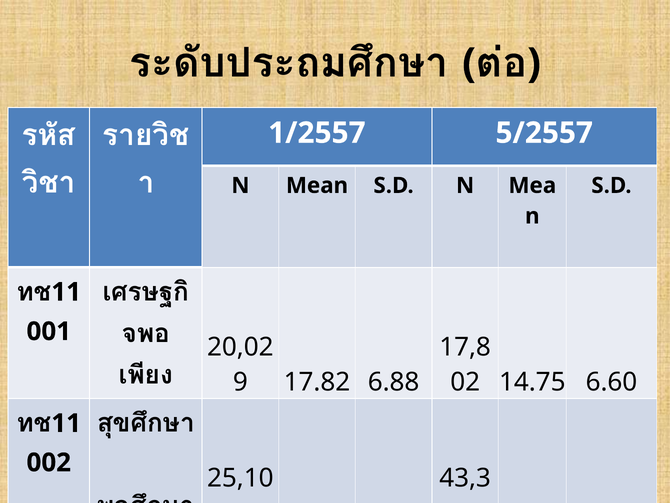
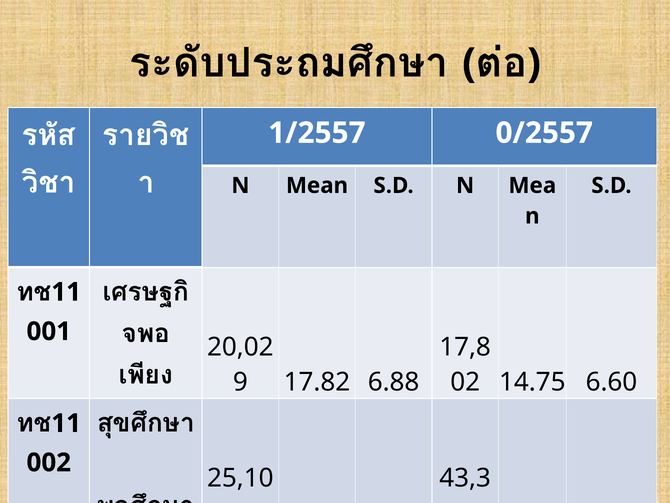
5/2557: 5/2557 -> 0/2557 (544, 133)
